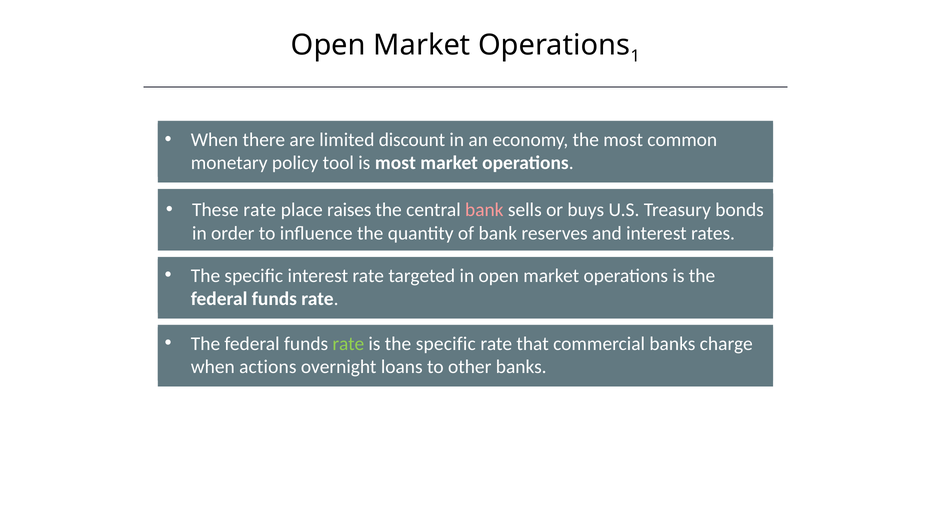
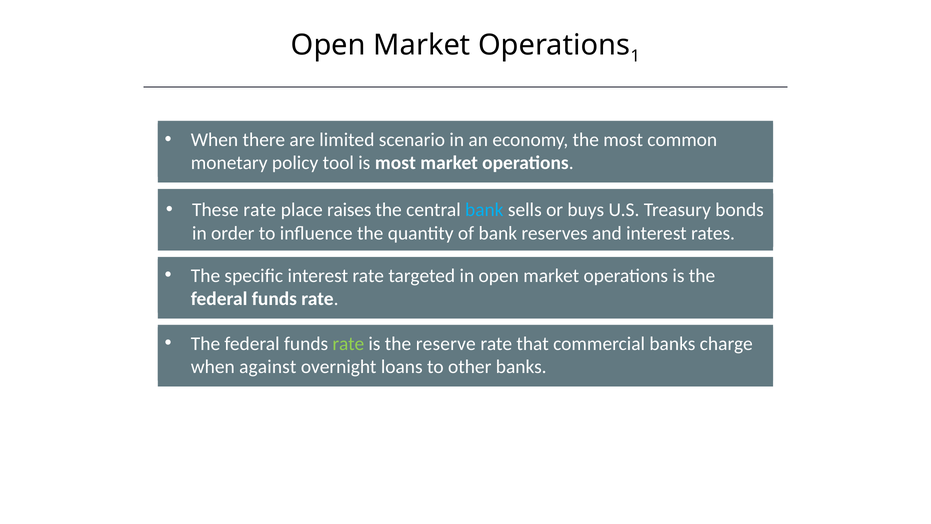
discount: discount -> scenario (412, 140)
bank colour: pink -> light blue (484, 210)
is the specific: specific -> reserve (446, 343)
actions: actions -> against (268, 367)
